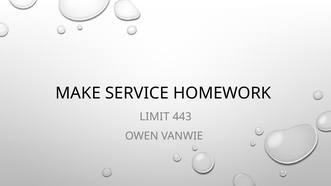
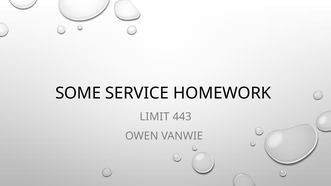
MAKE: MAKE -> SOME (78, 93)
